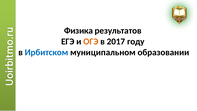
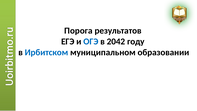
Физика: Физика -> Порога (78, 31)
ОГЭ colour: orange -> blue (91, 41)
2017: 2017 -> 2042 (116, 41)
